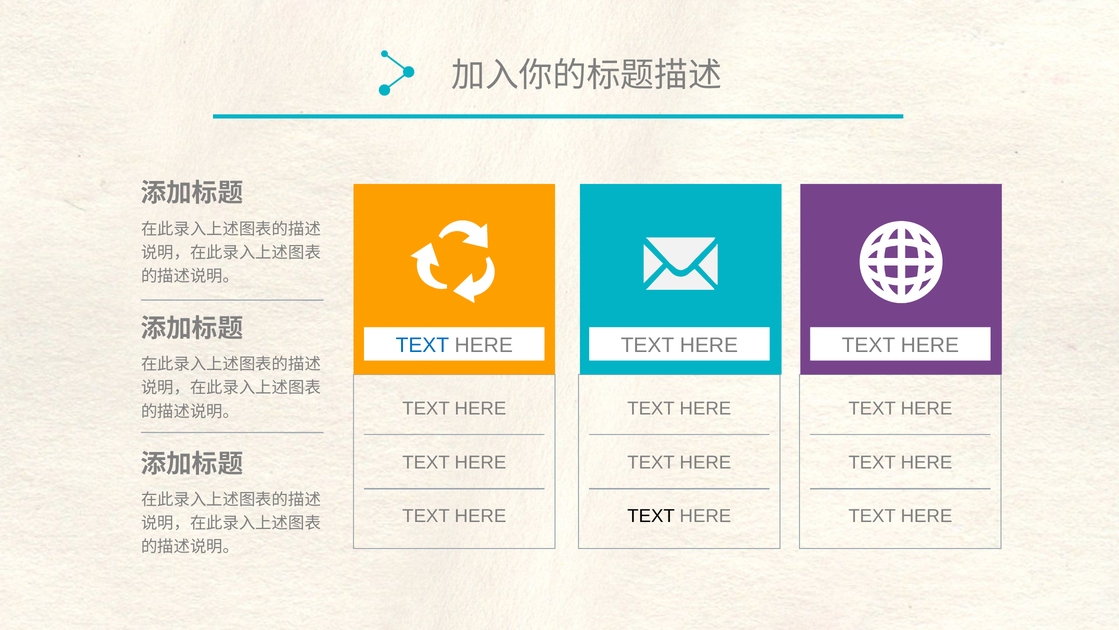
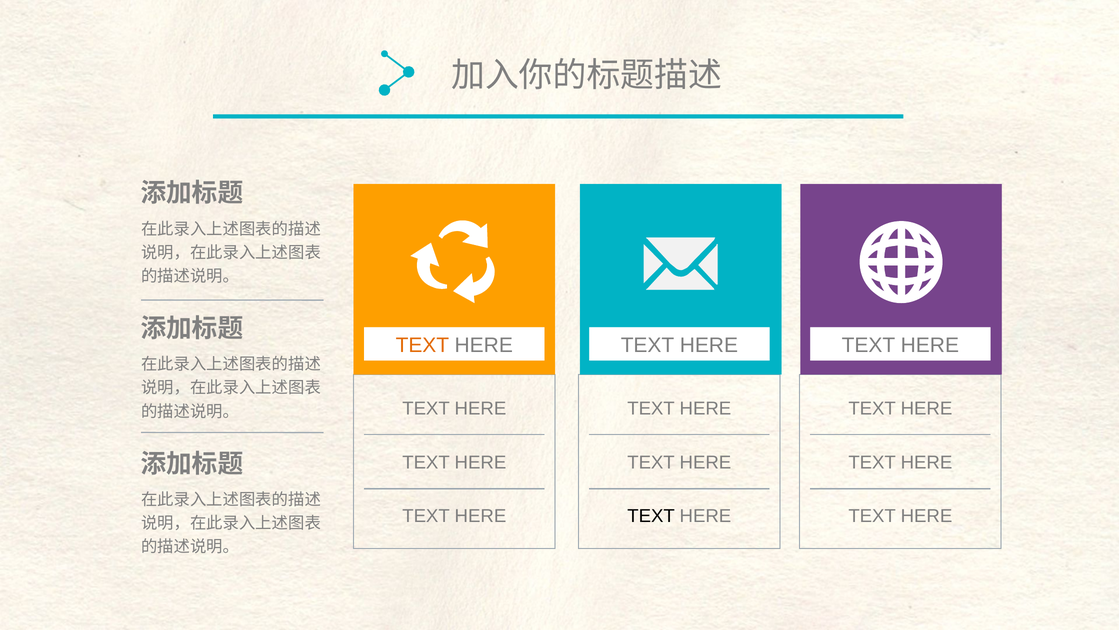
TEXT colour: blue -> orange (422, 345)
